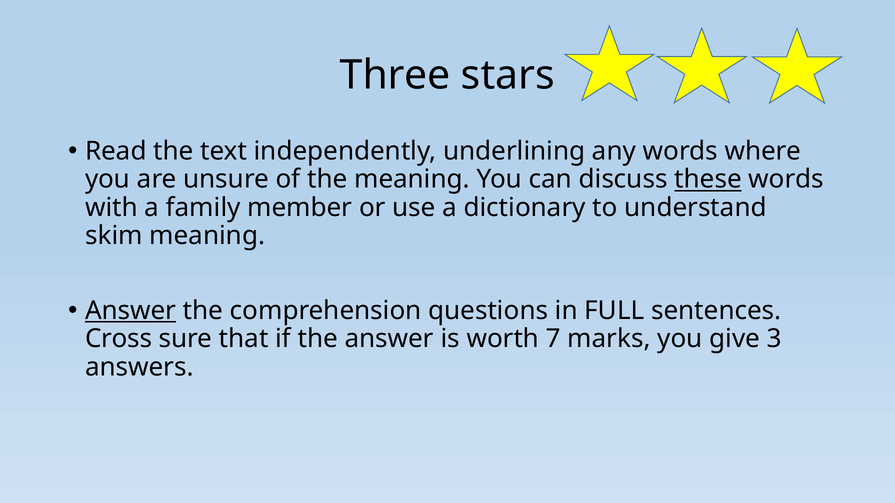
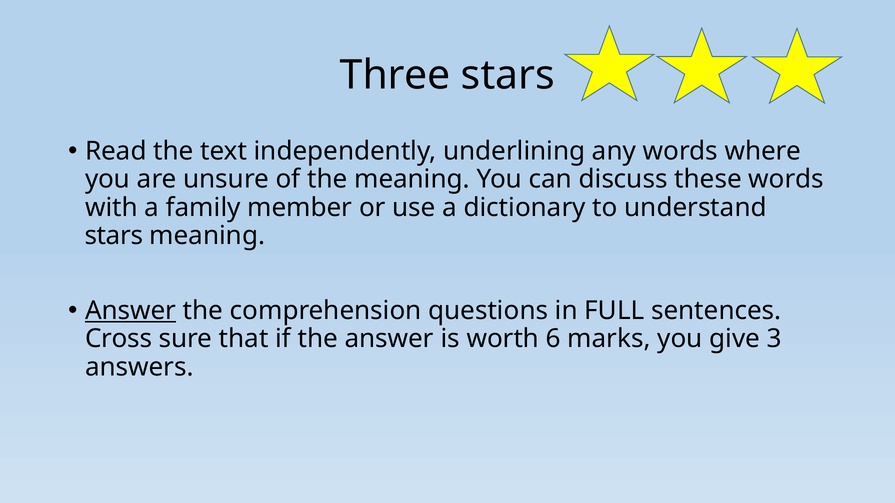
these underline: present -> none (708, 180)
skim: skim -> stars (114, 236)
7: 7 -> 6 (553, 339)
